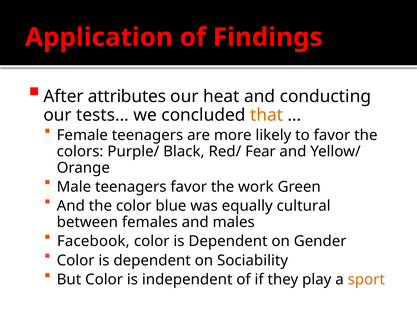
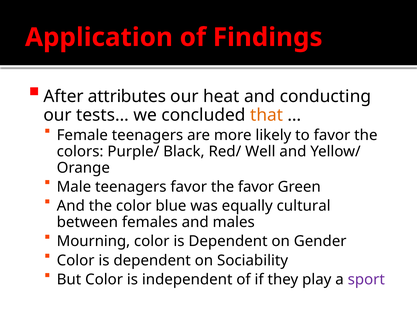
Fear: Fear -> Well (260, 152)
the work: work -> favor (256, 187)
Facebook: Facebook -> Mourning (93, 242)
sport colour: orange -> purple (366, 280)
